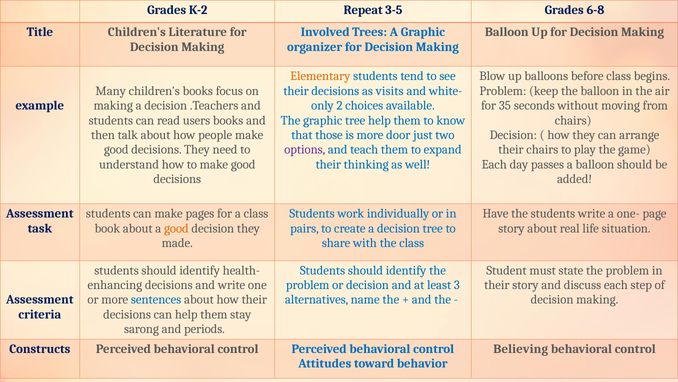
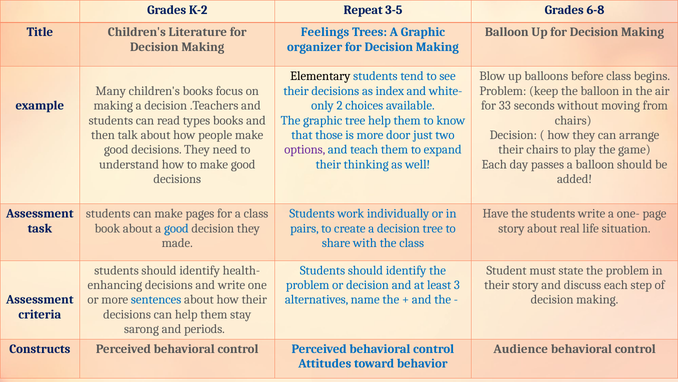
Involved: Involved -> Feelings (325, 32)
Elementary colour: orange -> black (320, 76)
visits: visits -> index (390, 91)
35: 35 -> 33 (505, 105)
users: users -> types (197, 120)
good colour: orange -> blue (176, 228)
Believing: Believing -> Audience (521, 348)
